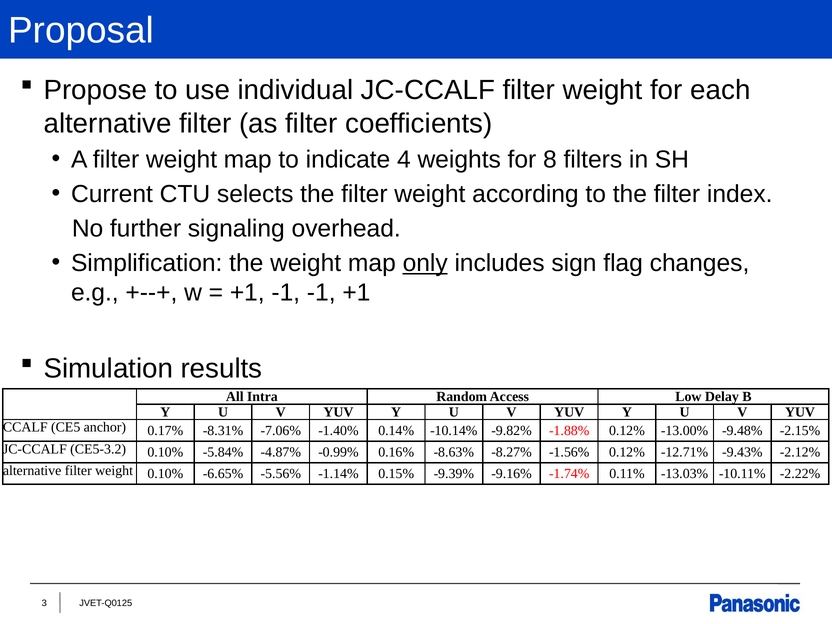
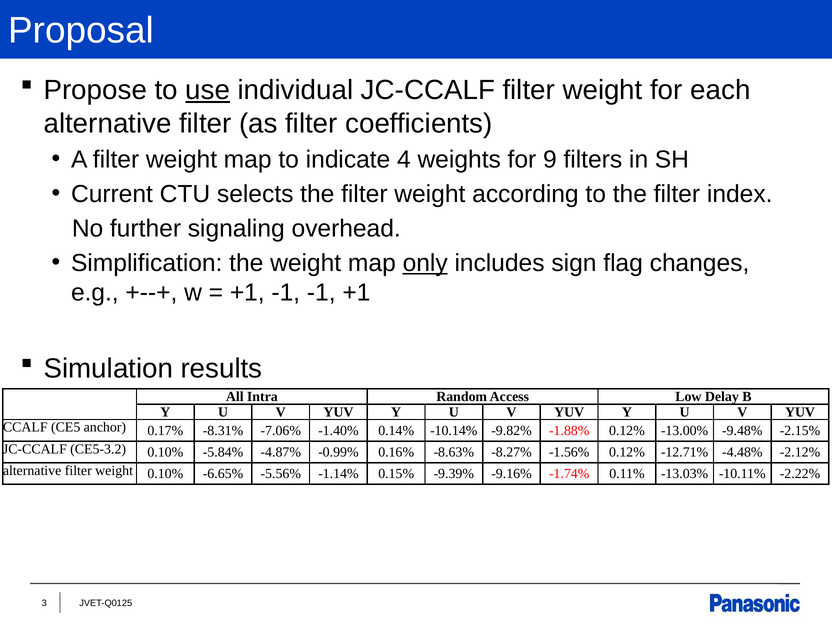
use underline: none -> present (208, 90)
8: 8 -> 9 (550, 160)
-9.43%: -9.43% -> -4.48% (742, 452)
